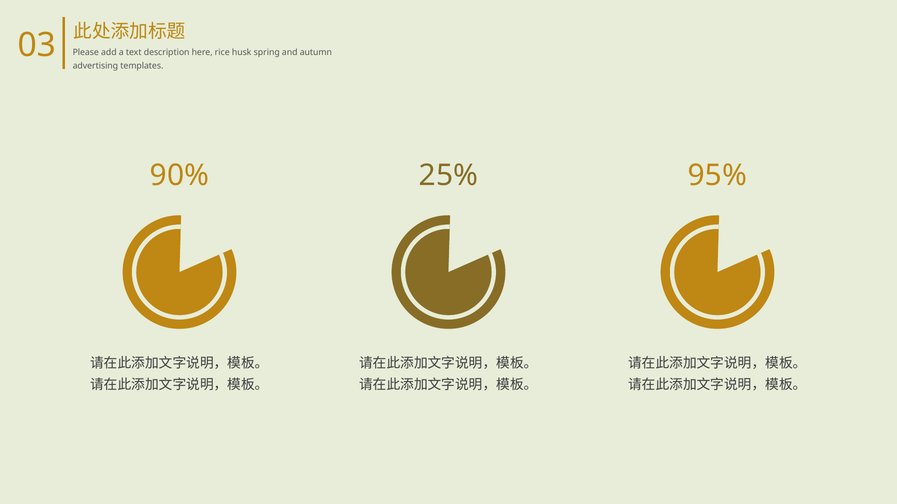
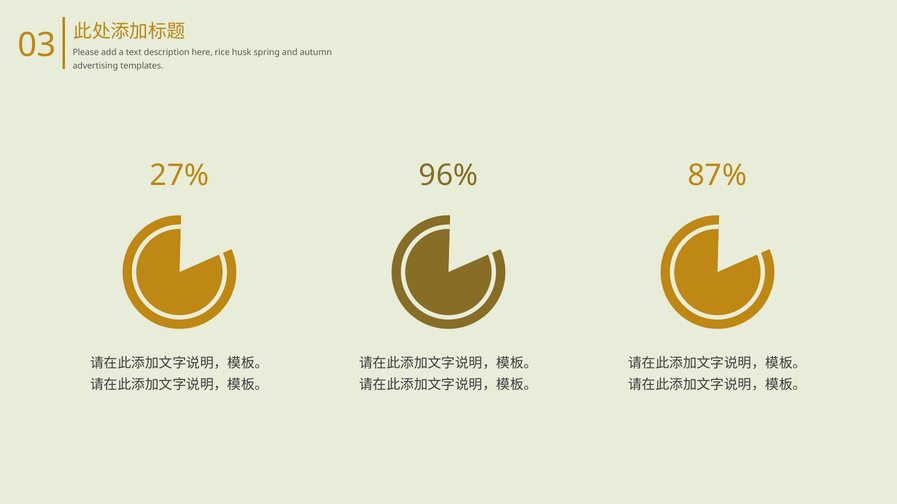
90%: 90% -> 27% (179, 175)
25%: 25% -> 96% (448, 175)
95%: 95% -> 87% (717, 175)
